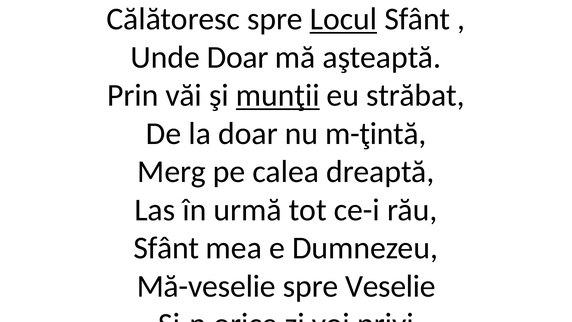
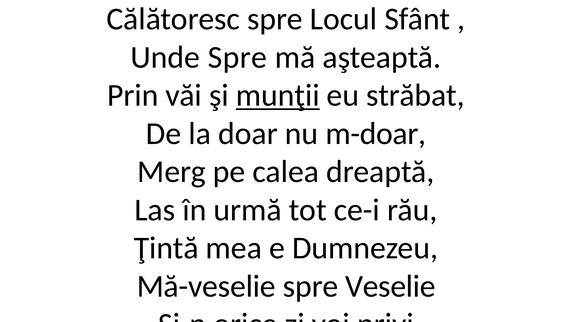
Locul underline: present -> none (343, 19)
Unde Doar: Doar -> Spre (237, 57)
m-ţintă: m-ţintă -> m-doar (376, 134)
Sfânt: Sfânt -> Ţintă (166, 248)
